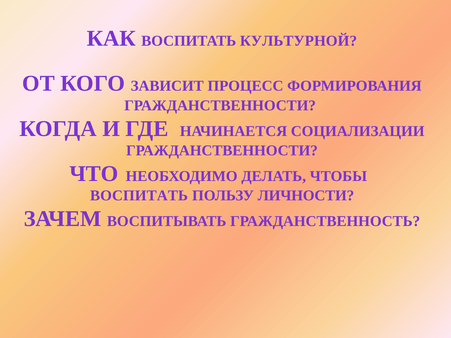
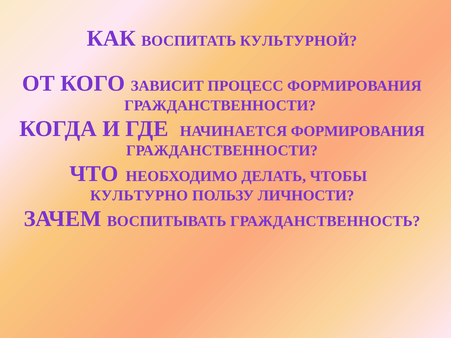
НАЧИНАЕТСЯ СОЦИАЛИЗАЦИИ: СОЦИАЛИЗАЦИИ -> ФОРМИРОВАНИЯ (358, 131)
ВОСПИТАТЬ: ВОСПИТАТЬ -> КУЛЬТУРНО (139, 196)
